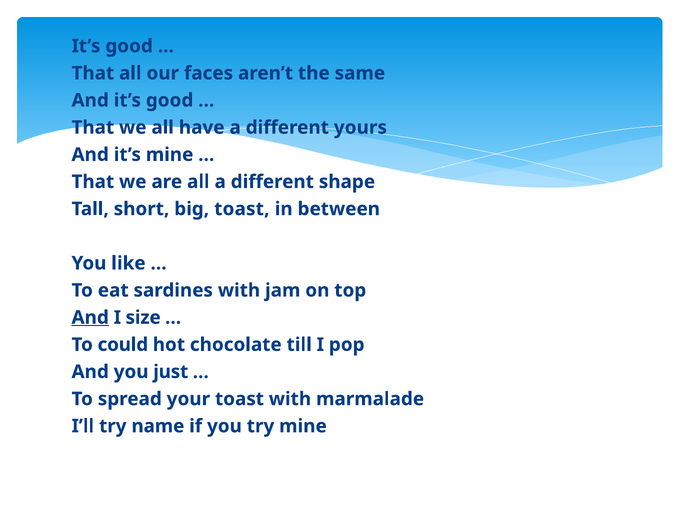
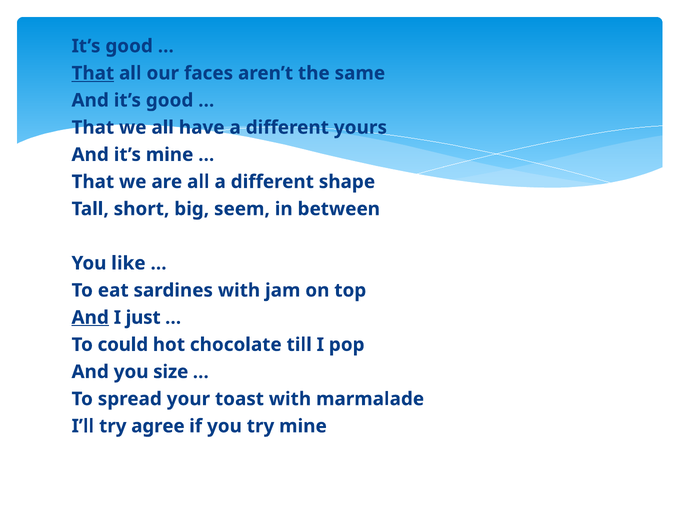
That underline: none -> present (93, 73)
big toast: toast -> seem (242, 209)
size: size -> just (143, 318)
just: just -> size (171, 372)
name: name -> agree (158, 426)
